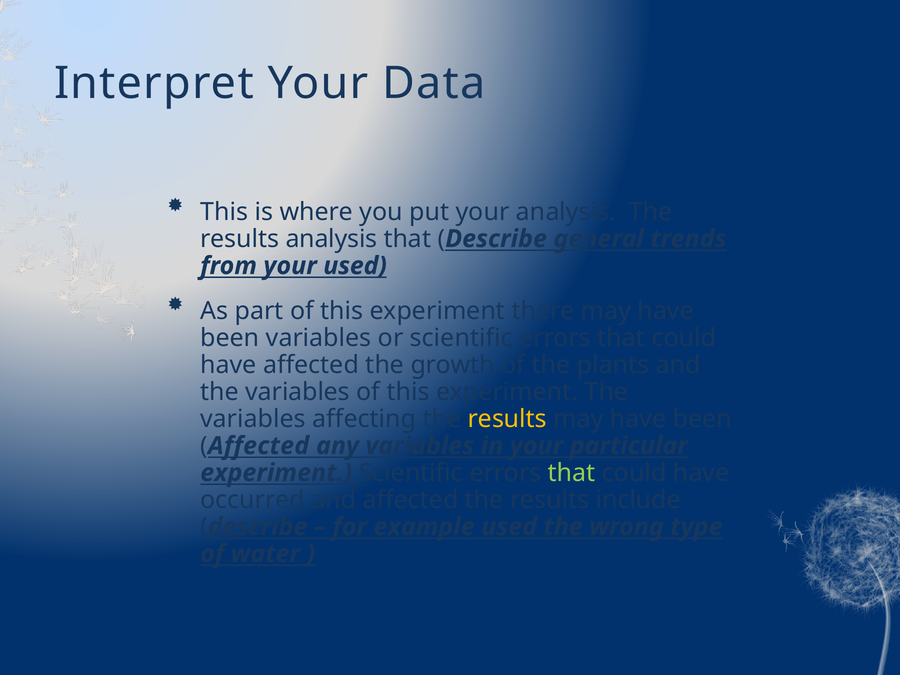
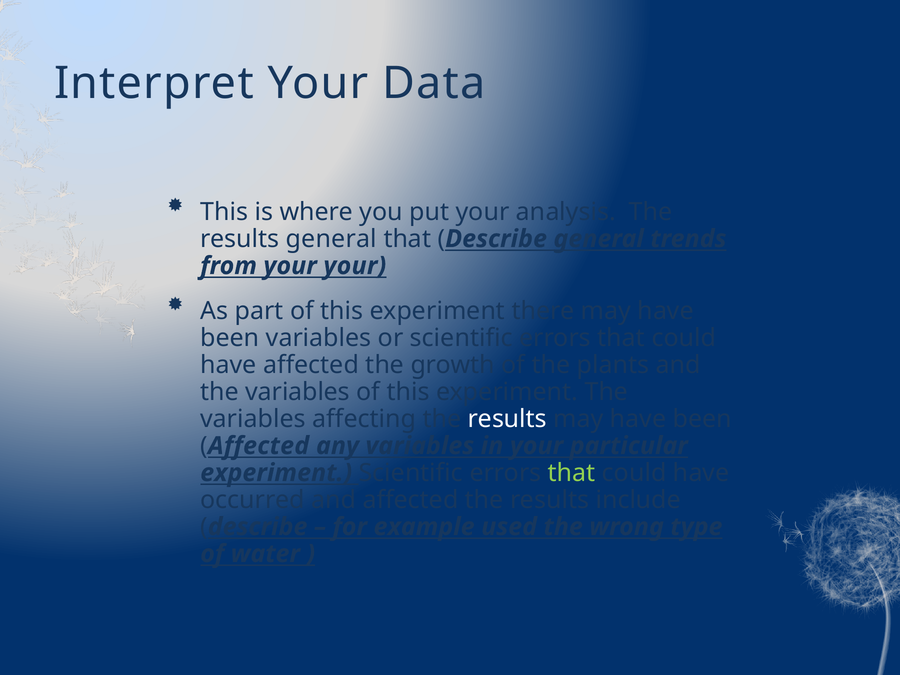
results analysis: analysis -> general (331, 239)
your used: used -> your (355, 266)
results colour: yellow -> white (507, 419)
